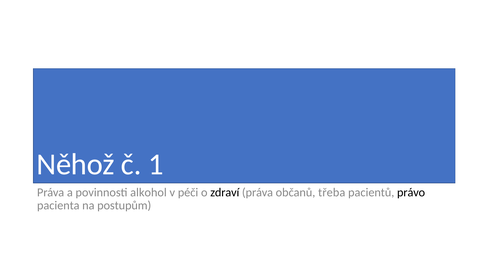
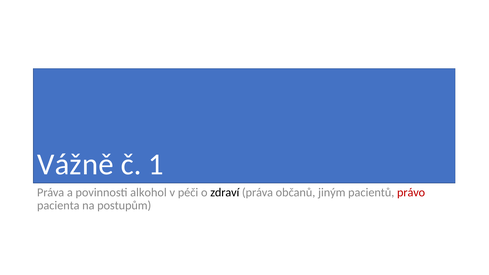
Něhož: Něhož -> Vážně (75, 164)
třeba: třeba -> jiným (332, 192)
právo colour: black -> red (411, 192)
